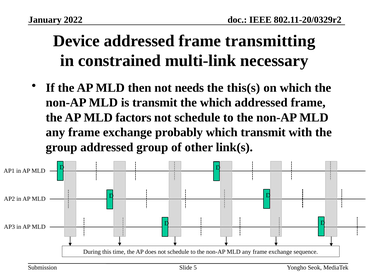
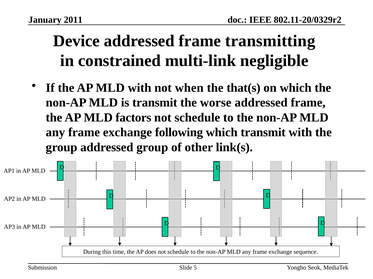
2022: 2022 -> 2011 (73, 20)
necessary: necessary -> negligible (274, 61)
MLD then: then -> with (140, 88)
needs: needs -> when (189, 88)
this(s: this(s -> that(s (244, 88)
the which: which -> worse (216, 103)
probably: probably -> following (179, 133)
